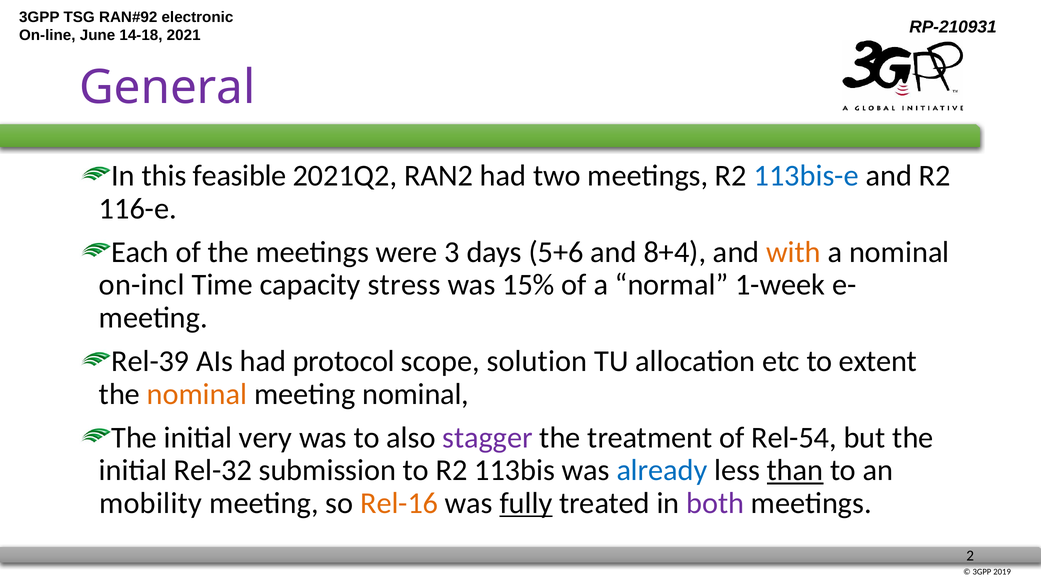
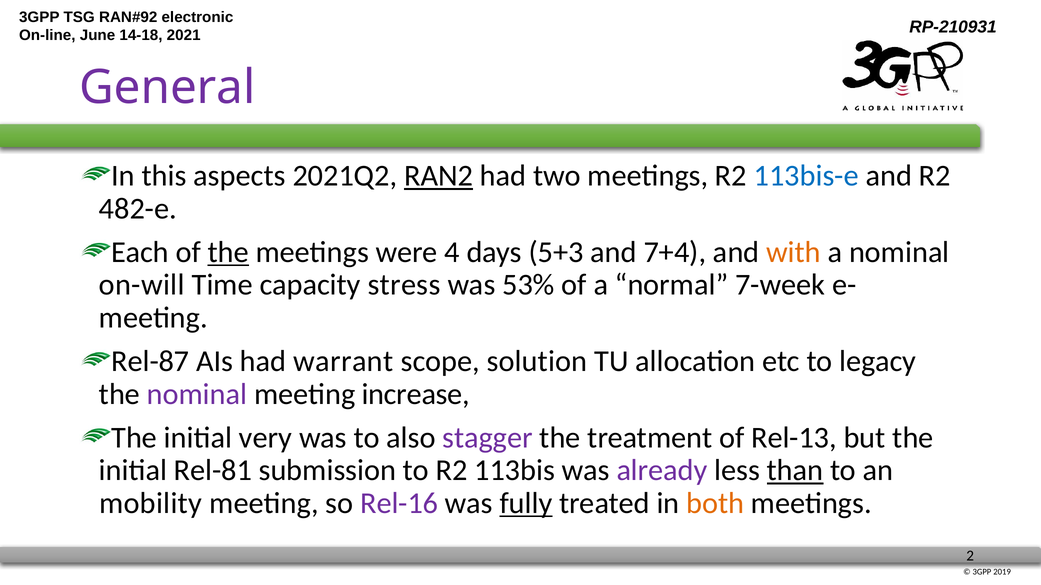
feasible: feasible -> aspects (240, 176)
RAN2 underline: none -> present (439, 176)
116-e: 116-e -> 482-e (138, 209)
the underline: none -> present (228, 252)
3: 3 -> 4 (452, 252)
5+6: 5+6 -> 5+3 (556, 252)
8+4: 8+4 -> 7+4 (675, 252)
on-incl: on-incl -> on-will (142, 285)
15%: 15% -> 53% (528, 285)
1-week: 1-week -> 7-week (780, 285)
Rel-39: Rel-39 -> Rel-87 (150, 362)
protocol: protocol -> warrant (343, 362)
extent: extent -> legacy (878, 362)
nominal colour: orange -> purple (197, 394)
meeting nominal: nominal -> increase (416, 394)
Rel-54: Rel-54 -> Rel-13 (794, 438)
Rel-32: Rel-32 -> Rel-81 (213, 471)
already colour: blue -> purple (662, 471)
Rel-16 colour: orange -> purple (399, 504)
both colour: purple -> orange (715, 504)
